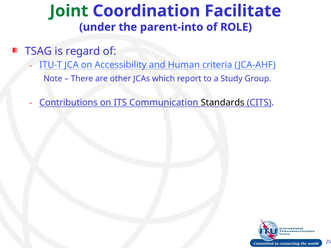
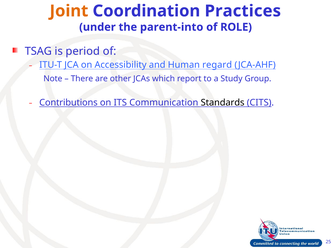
Joint colour: green -> orange (69, 11)
Facilitate: Facilitate -> Practices (243, 11)
regard: regard -> period (83, 51)
criteria: criteria -> regard (217, 65)
